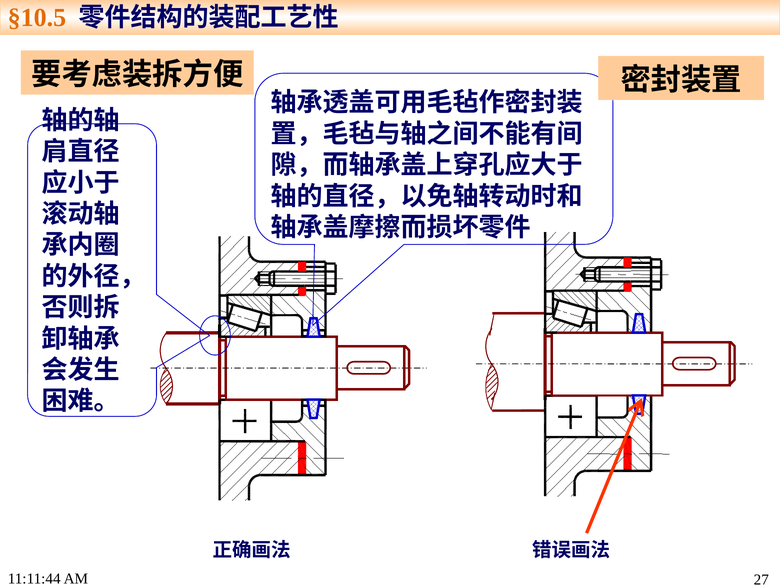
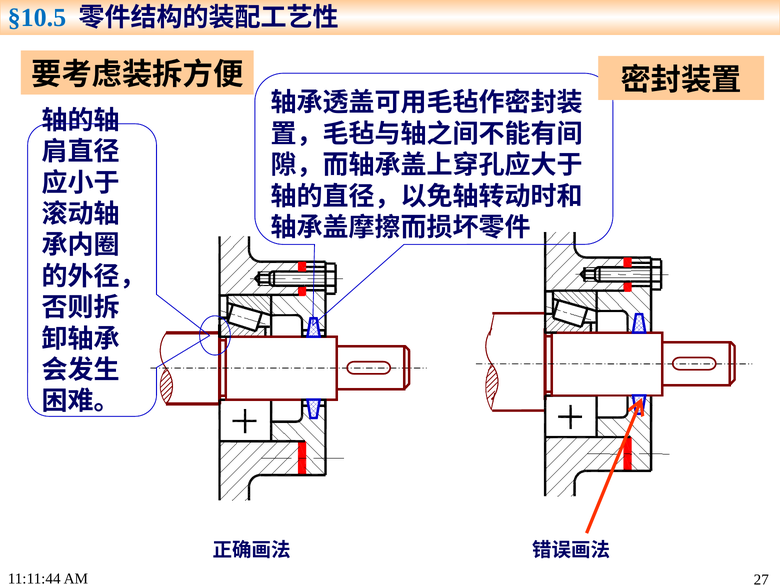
§10.5 colour: orange -> blue (37, 18)
